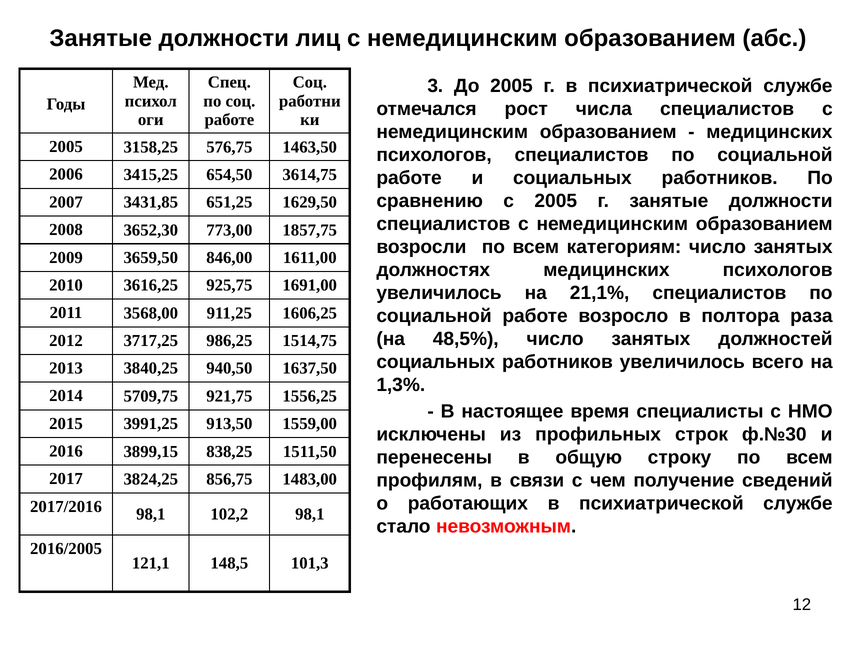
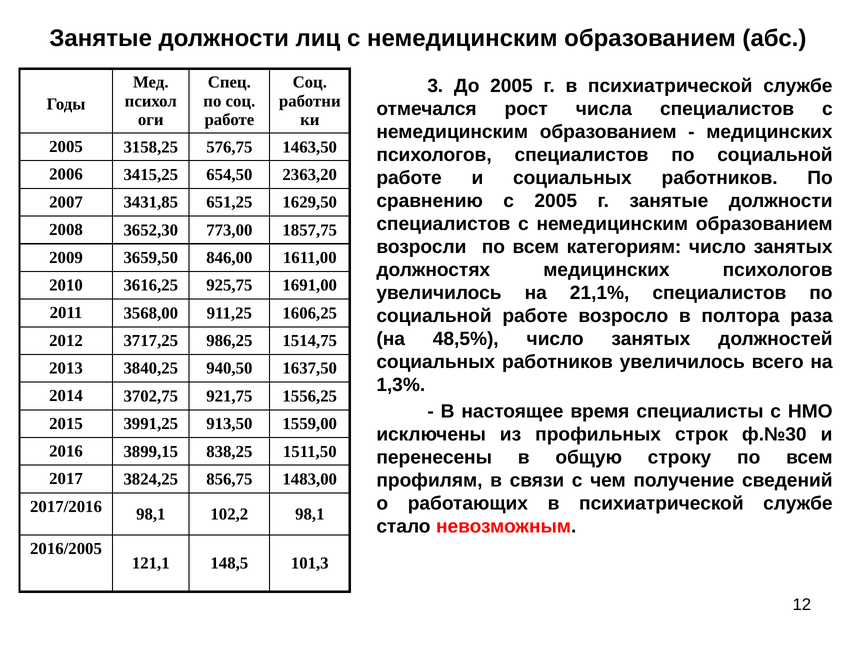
3614,75: 3614,75 -> 2363,20 (310, 175)
5709,75: 5709,75 -> 3702,75 (151, 396)
